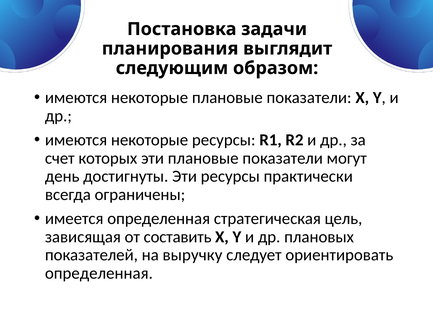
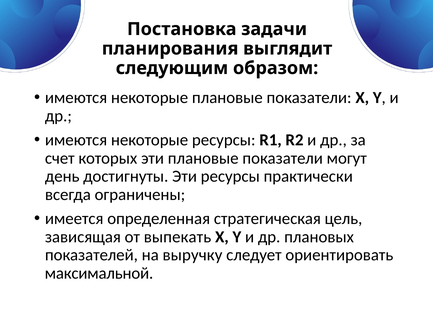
составить: составить -> выпекать (177, 237)
определенная: определенная -> максимальной (99, 273)
